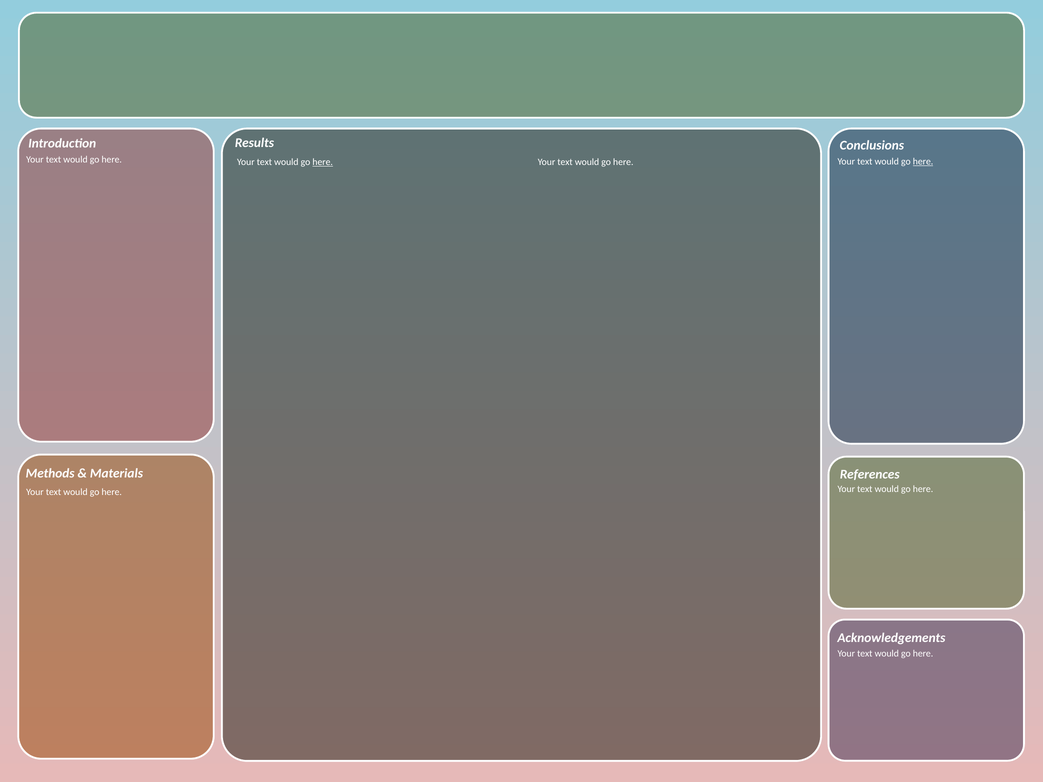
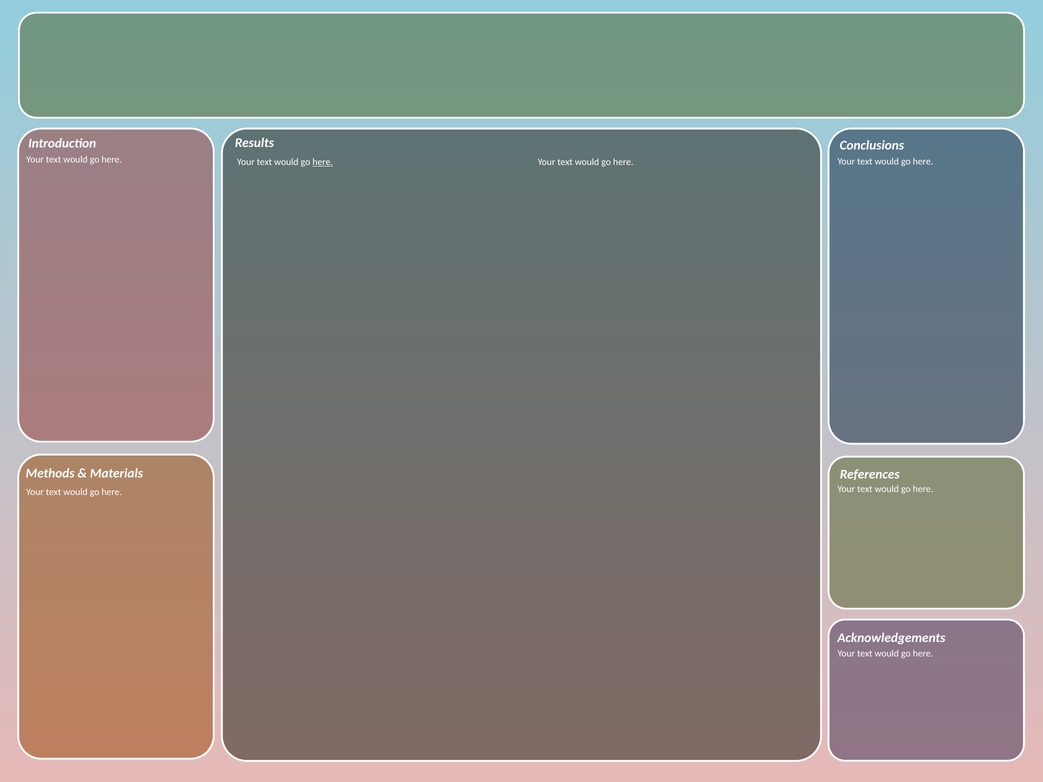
here underline: present -> none (923, 162)
